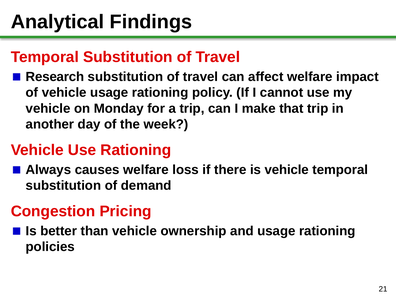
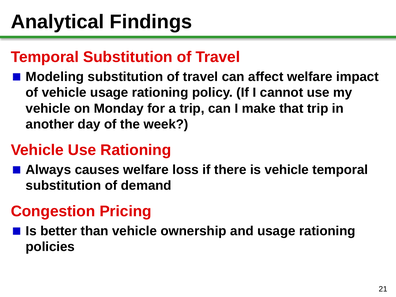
Research: Research -> Modeling (55, 77)
